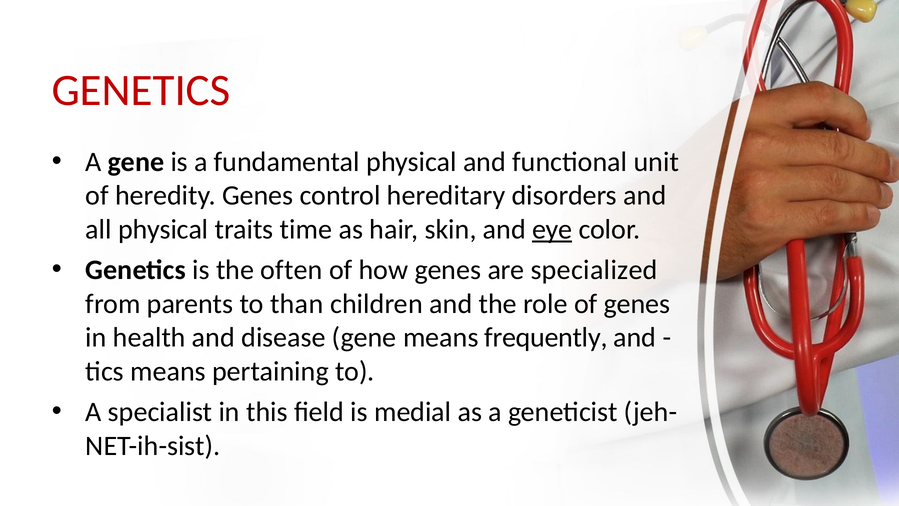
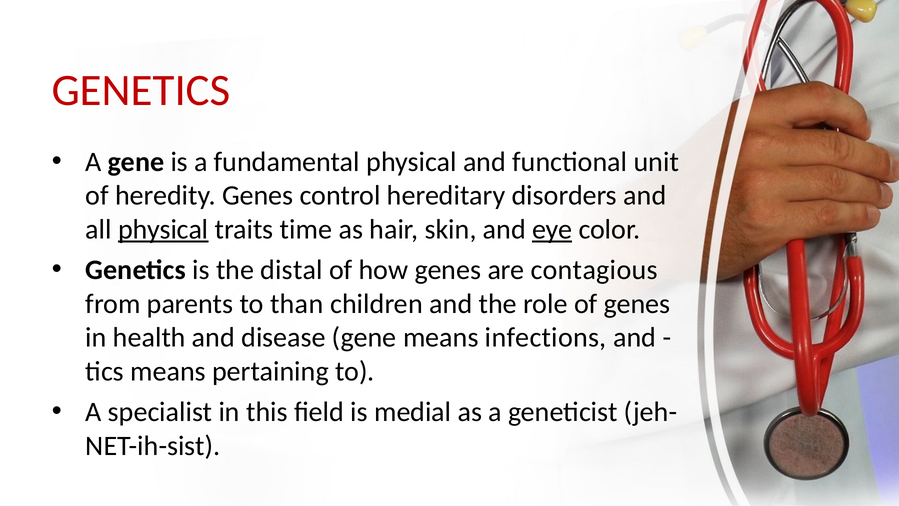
physical underline: none -> present (163, 229)
often: often -> distal (291, 270)
specialized: specialized -> contagious (594, 270)
frequently: frequently -> infections (546, 337)
